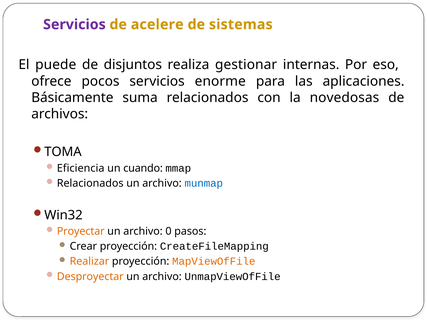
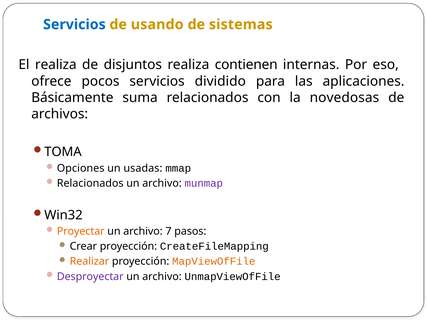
Servicios colour: purple -> blue (74, 24)
acelere: acelere -> usando (157, 24)
El puede: puede -> realiza (56, 65)
gestionar: gestionar -> contienen (246, 65)
enorme: enorme -> dividido (220, 81)
Eficiencia: Eficiencia -> Opciones (81, 168)
cuando: cuando -> usadas (143, 168)
munmap colour: blue -> purple (204, 183)
0: 0 -> 7 (168, 231)
Desproyectar colour: orange -> purple (90, 276)
